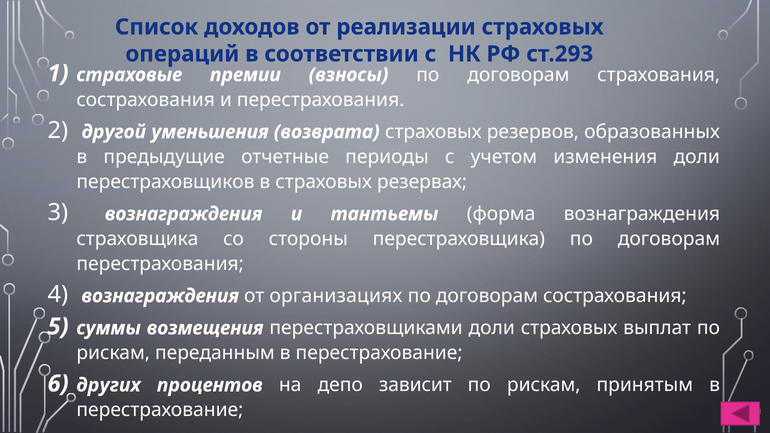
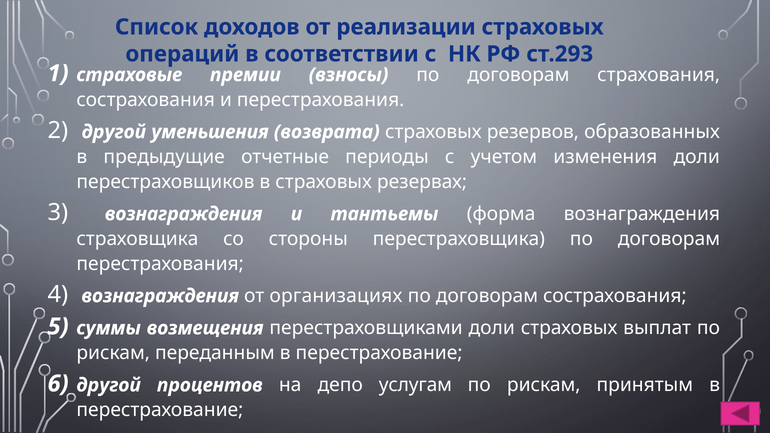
других: других -> другой (109, 385)
зависит: зависит -> услугам (415, 385)
